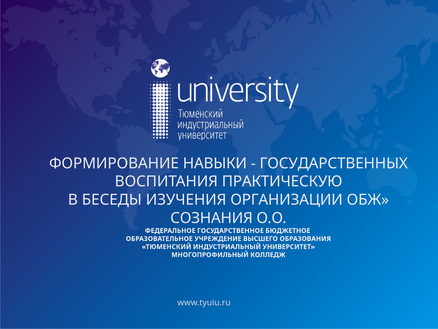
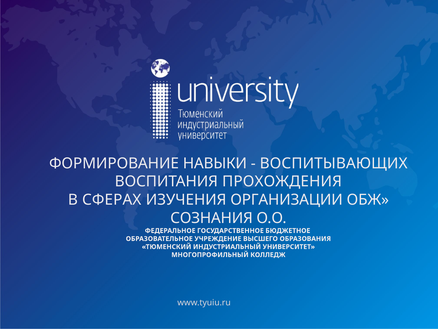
ГОСУДАРСТВЕННЫХ: ГОСУДАРСТВЕННЫХ -> ВОСПИТЫВАЮЩИХ (334, 163)
ПРАКТИЧЕСКУЮ: ПРАКТИЧЕСКУЮ -> ПРОХОЖДЕНИЯ (282, 181)
БЕСЕДЫ: БЕСЕДЫ -> СФЕРАХ (112, 200)
